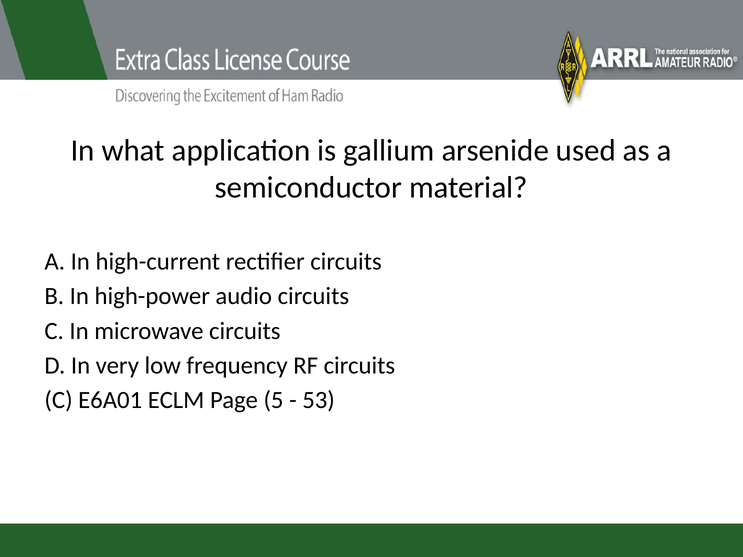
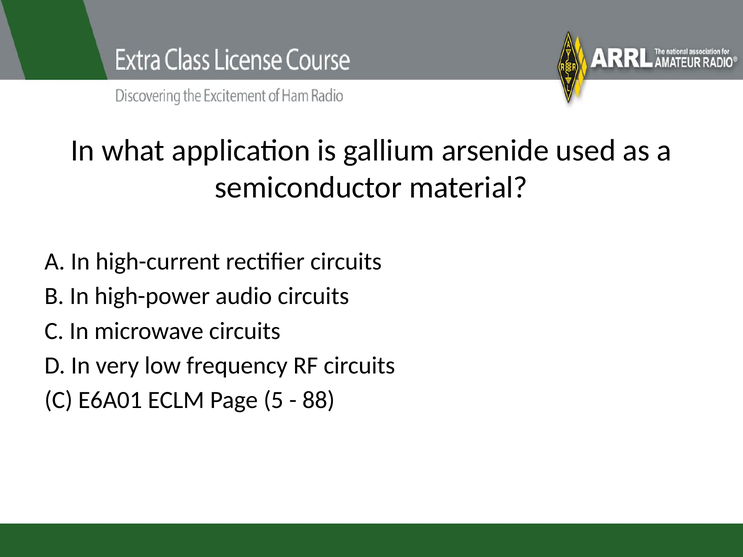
53: 53 -> 88 (319, 400)
